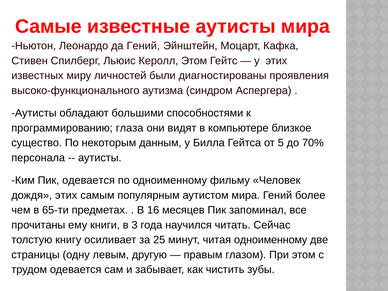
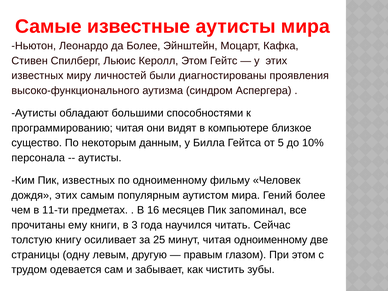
да Гений: Гений -> Более (143, 46)
программированию глаза: глаза -> читая (130, 128)
70%: 70% -> 10% (313, 143)
Пик одевается: одевается -> известных (89, 180)
65-ти: 65-ти -> 11-ти (55, 210)
